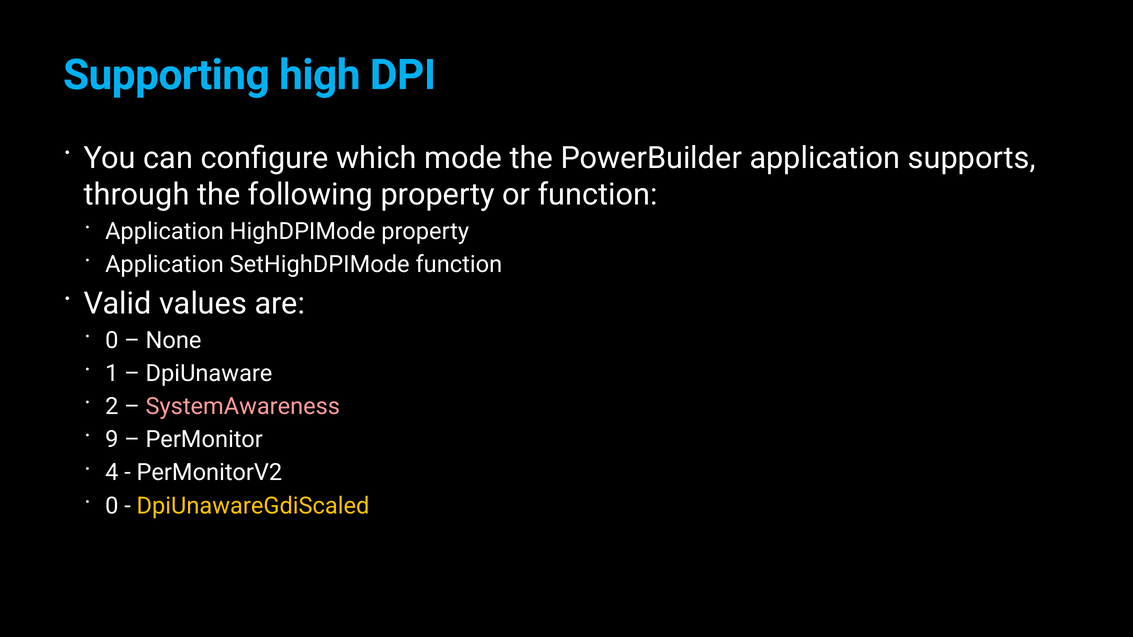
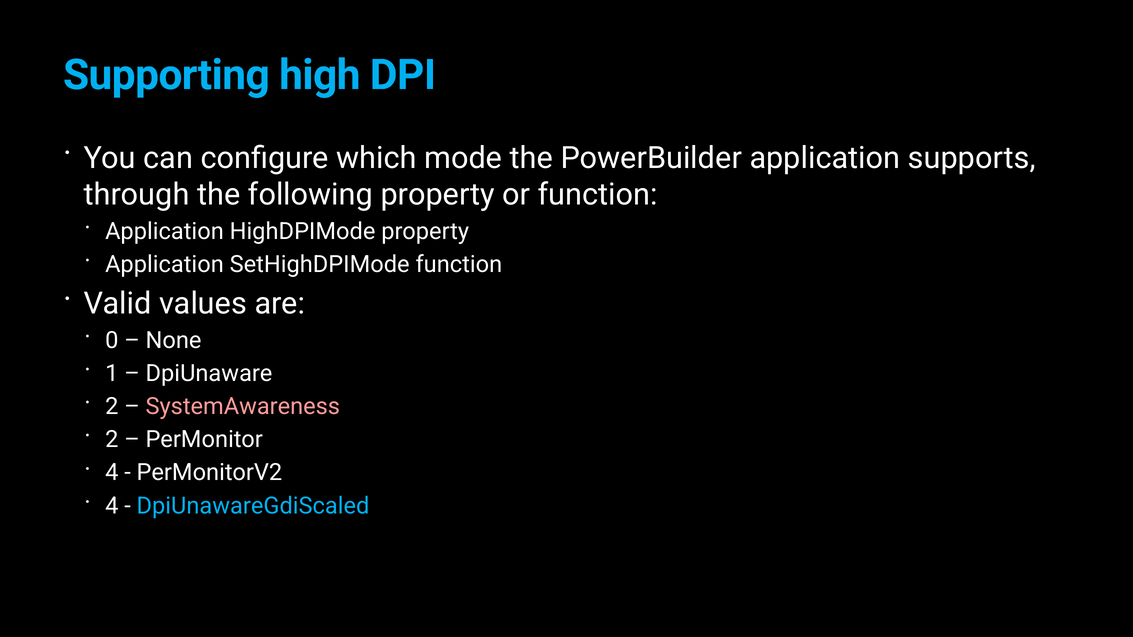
9: 9 -> 2 (112, 440)
0: 0 -> 4 (112, 506)
DpiUnawareGdiScaled colour: yellow -> light blue (253, 506)
